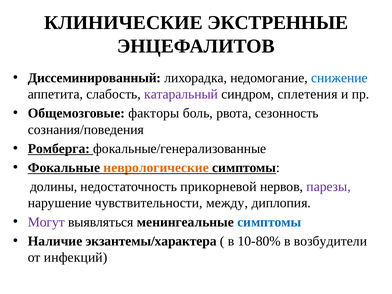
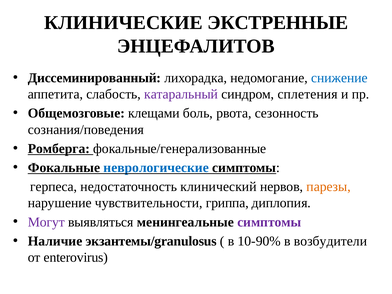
факторы: факторы -> клещами (154, 113)
неврологические colour: orange -> blue (156, 168)
долины: долины -> герпеса (54, 187)
прикорневой: прикорневой -> клинический (219, 187)
парезы colour: purple -> orange (329, 187)
между: между -> гриппа (227, 203)
симптомы colour: blue -> purple (269, 222)
экзантемы/характера: экзантемы/характера -> экзантемы/granulosus (151, 241)
10-80%: 10-80% -> 10-90% (259, 241)
инфекций: инфекций -> enterovirus (76, 257)
